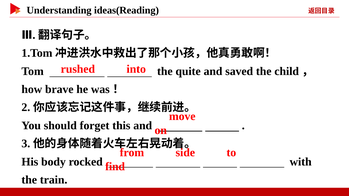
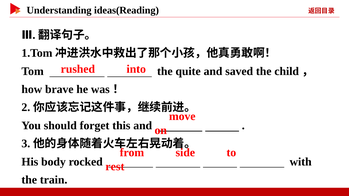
find: find -> rest (115, 167)
